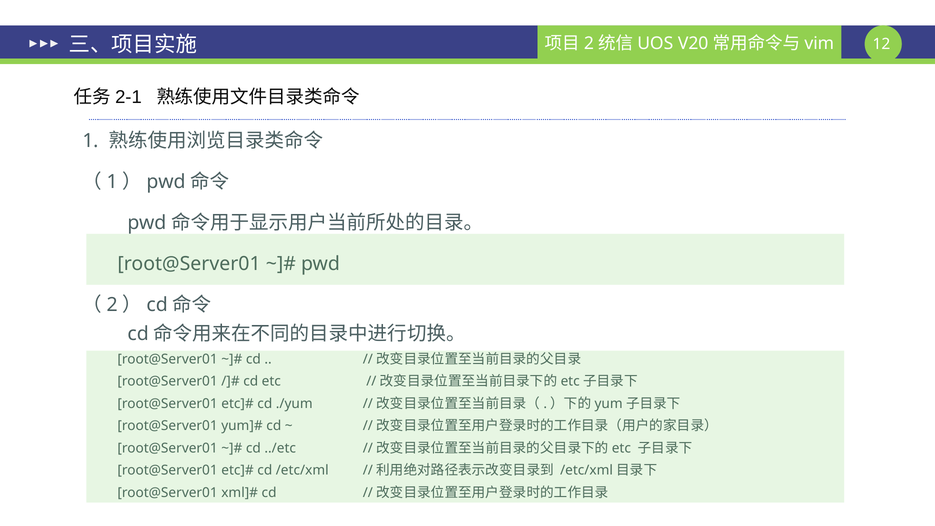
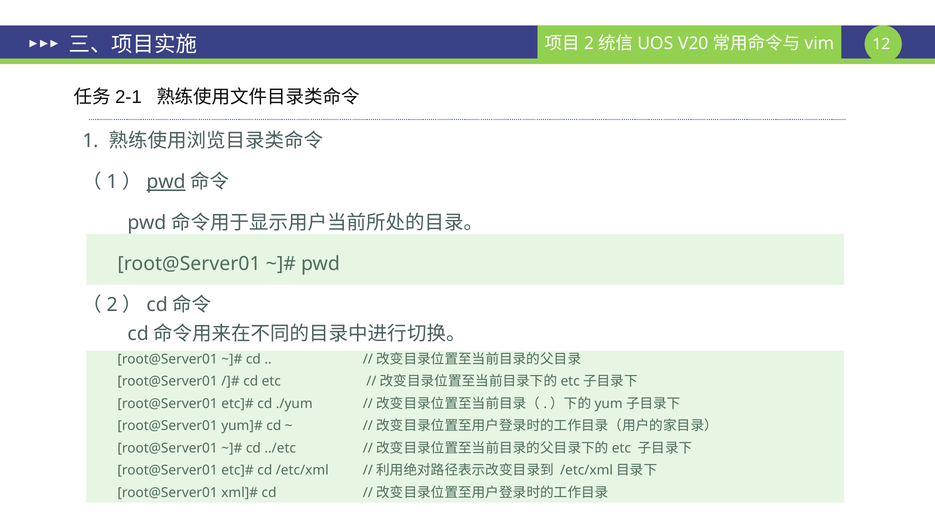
pwd underline: none -> present (166, 182)
